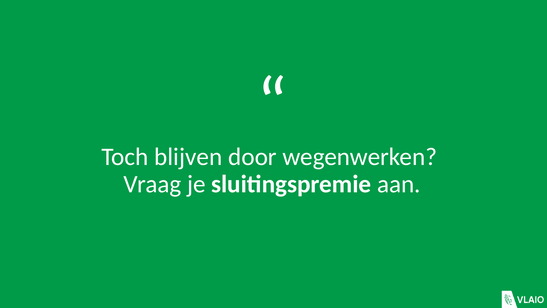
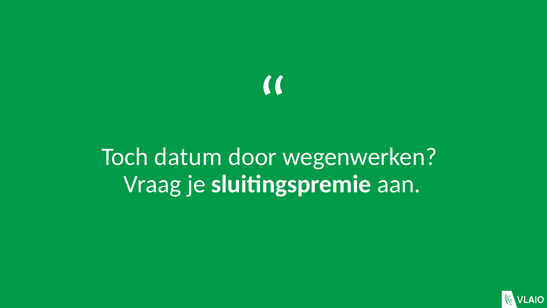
blijven: blijven -> datum (188, 157)
